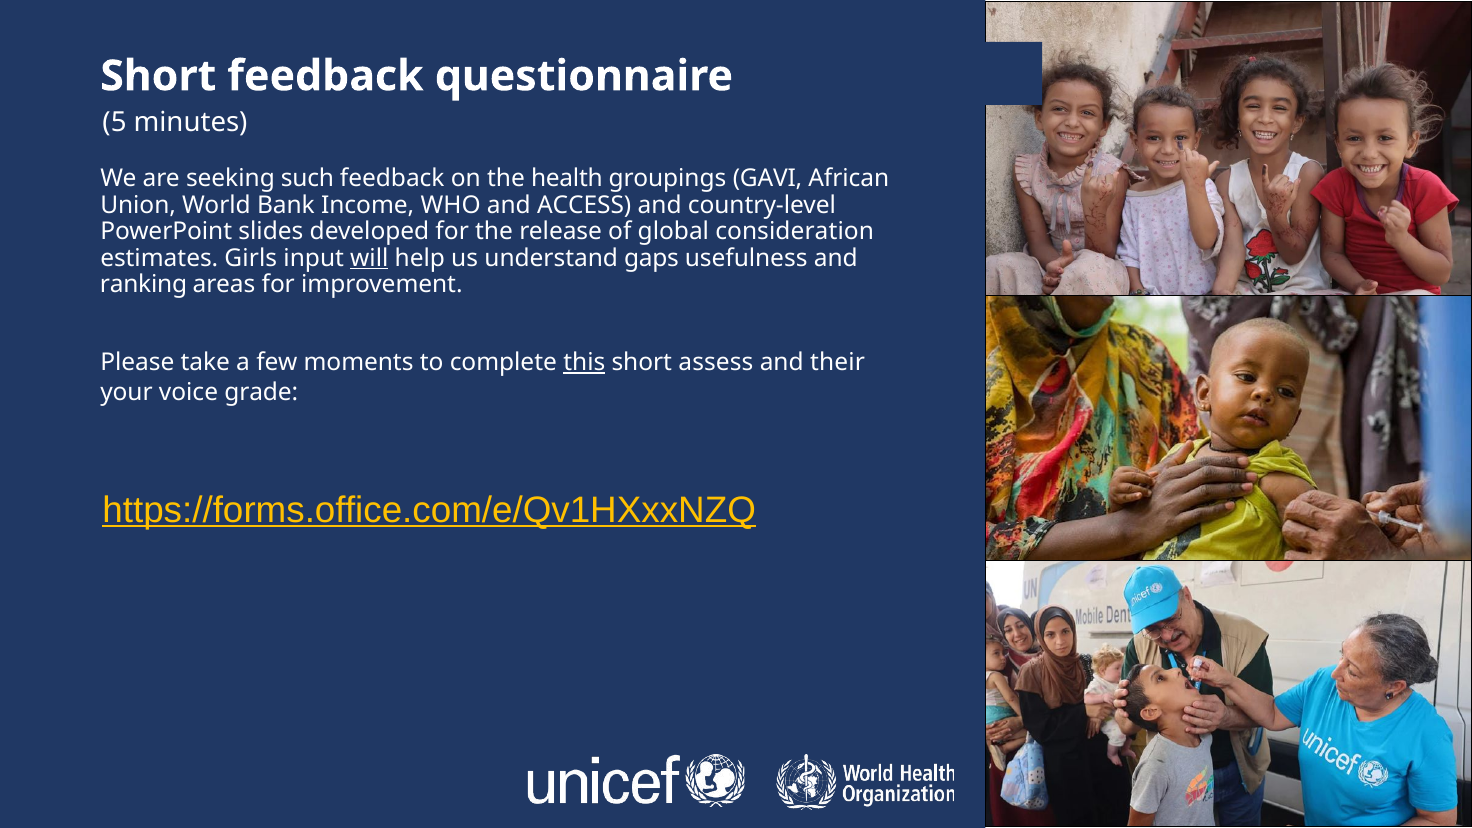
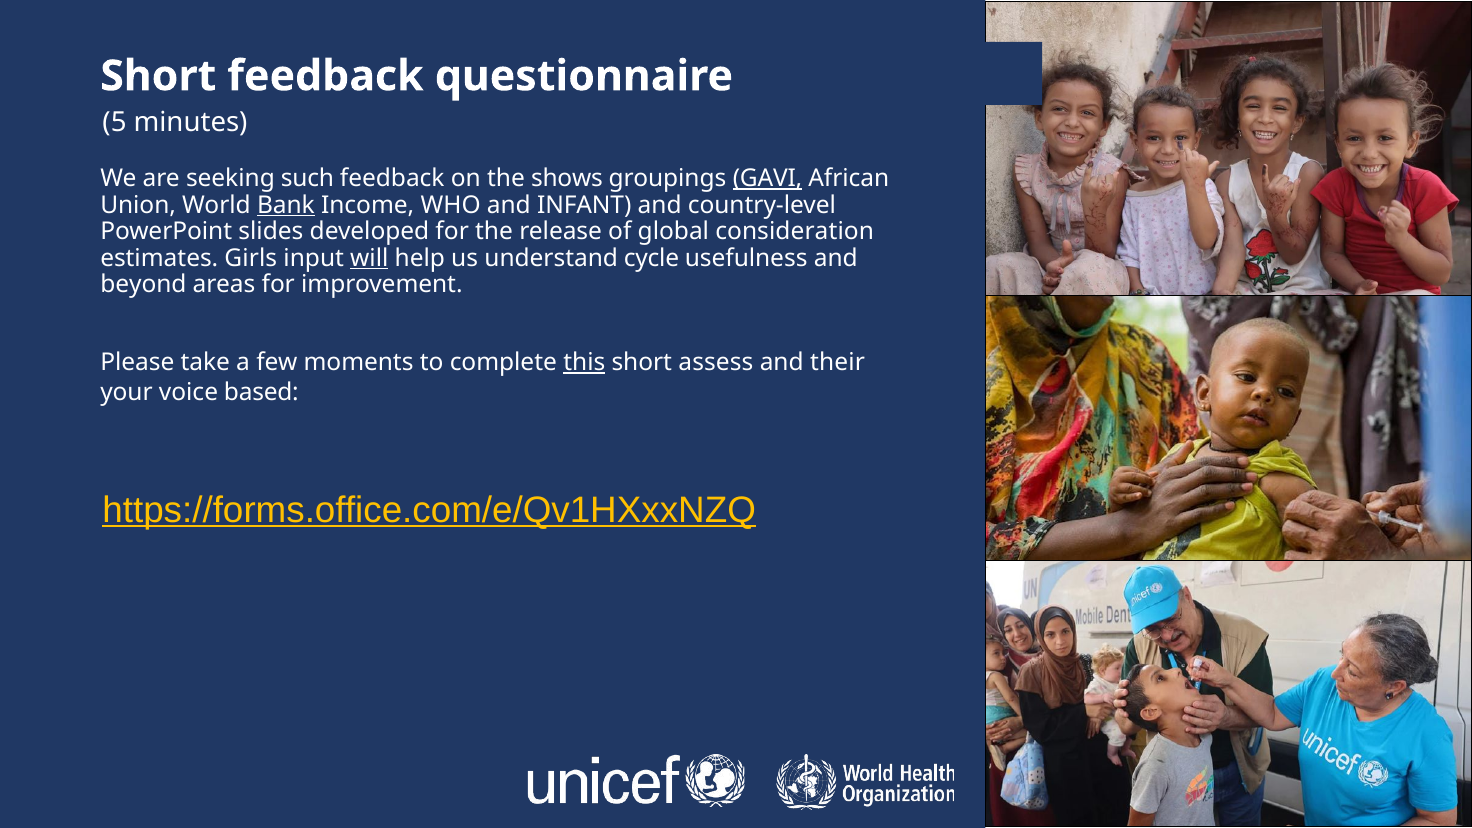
health: health -> shows (567, 179)
GAVI underline: none -> present (767, 179)
Bank underline: none -> present (286, 205)
ACCESS: ACCESS -> INFANT (584, 205)
gaps: gaps -> cycle (651, 258)
ranking: ranking -> beyond (143, 284)
grade: grade -> based (261, 392)
